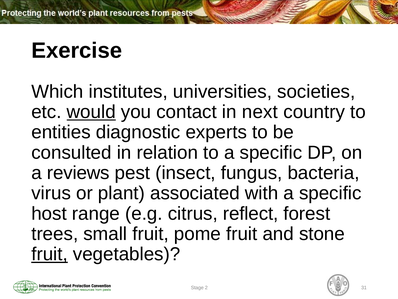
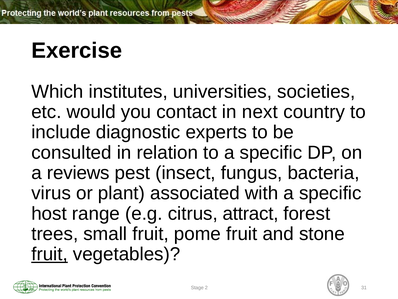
would underline: present -> none (91, 112)
entities: entities -> include (61, 132)
reflect: reflect -> attract (251, 213)
